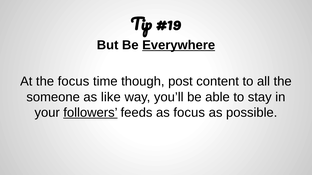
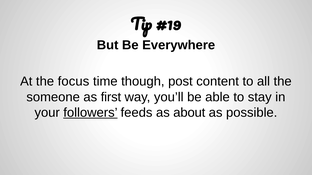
Everywhere underline: present -> none (179, 45)
like: like -> first (111, 97)
as focus: focus -> about (189, 113)
